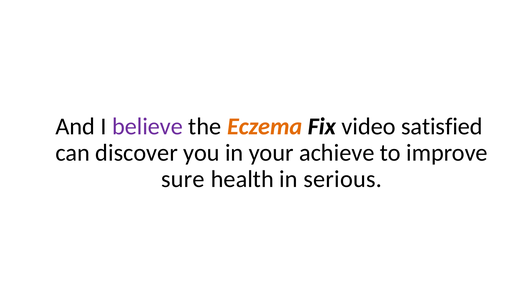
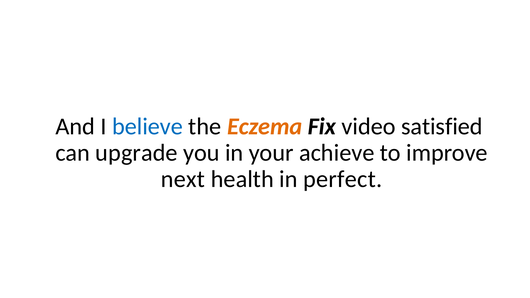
believe colour: purple -> blue (147, 127)
discover: discover -> upgrade (137, 153)
sure: sure -> next (183, 179)
serious: serious -> perfect (343, 179)
